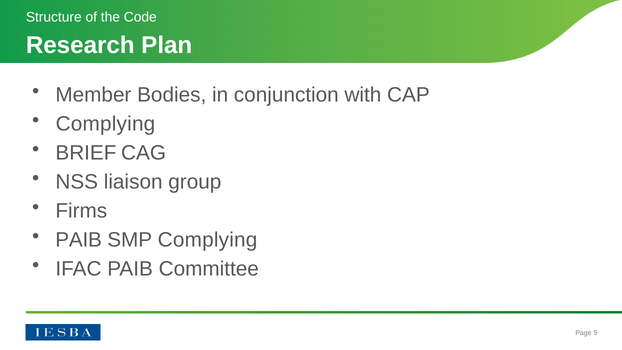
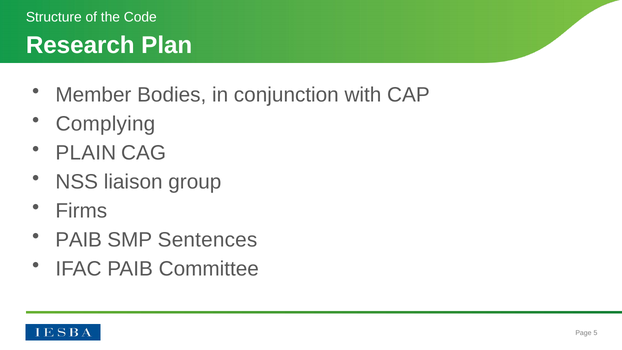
BRIEF: BRIEF -> PLAIN (86, 153)
SMP Complying: Complying -> Sentences (208, 240)
